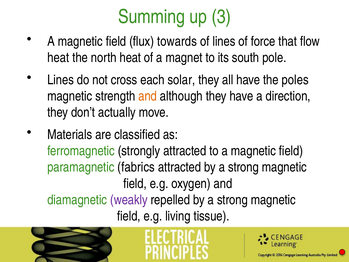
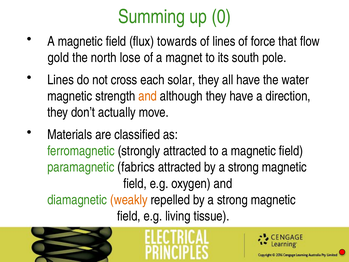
3: 3 -> 0 (221, 17)
heat: heat -> gold (58, 58)
north heat: heat -> lose (130, 58)
poles: poles -> water (295, 80)
weakly colour: purple -> orange (129, 200)
